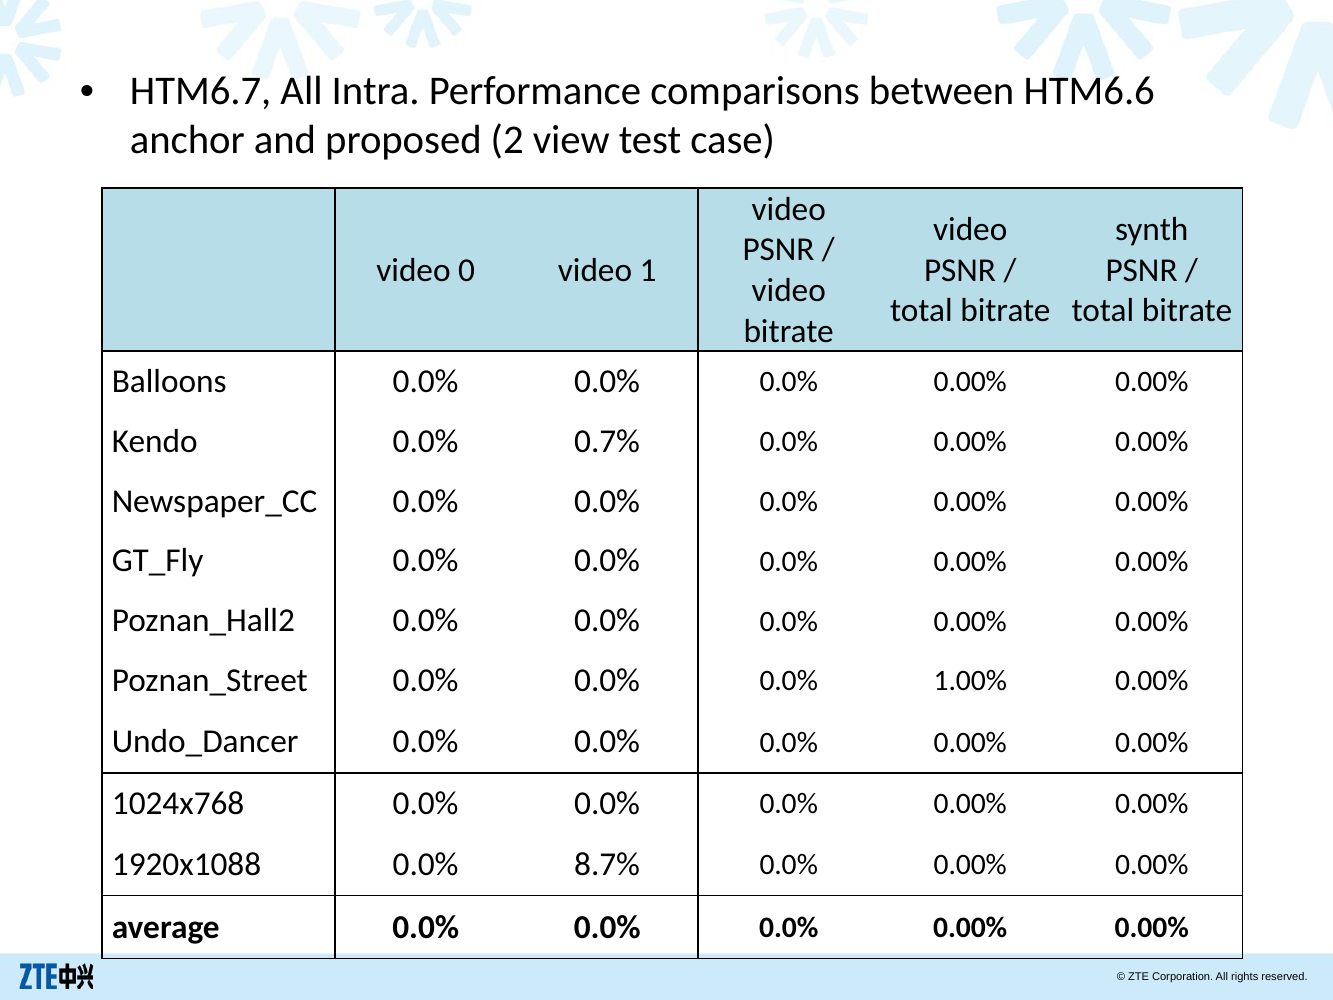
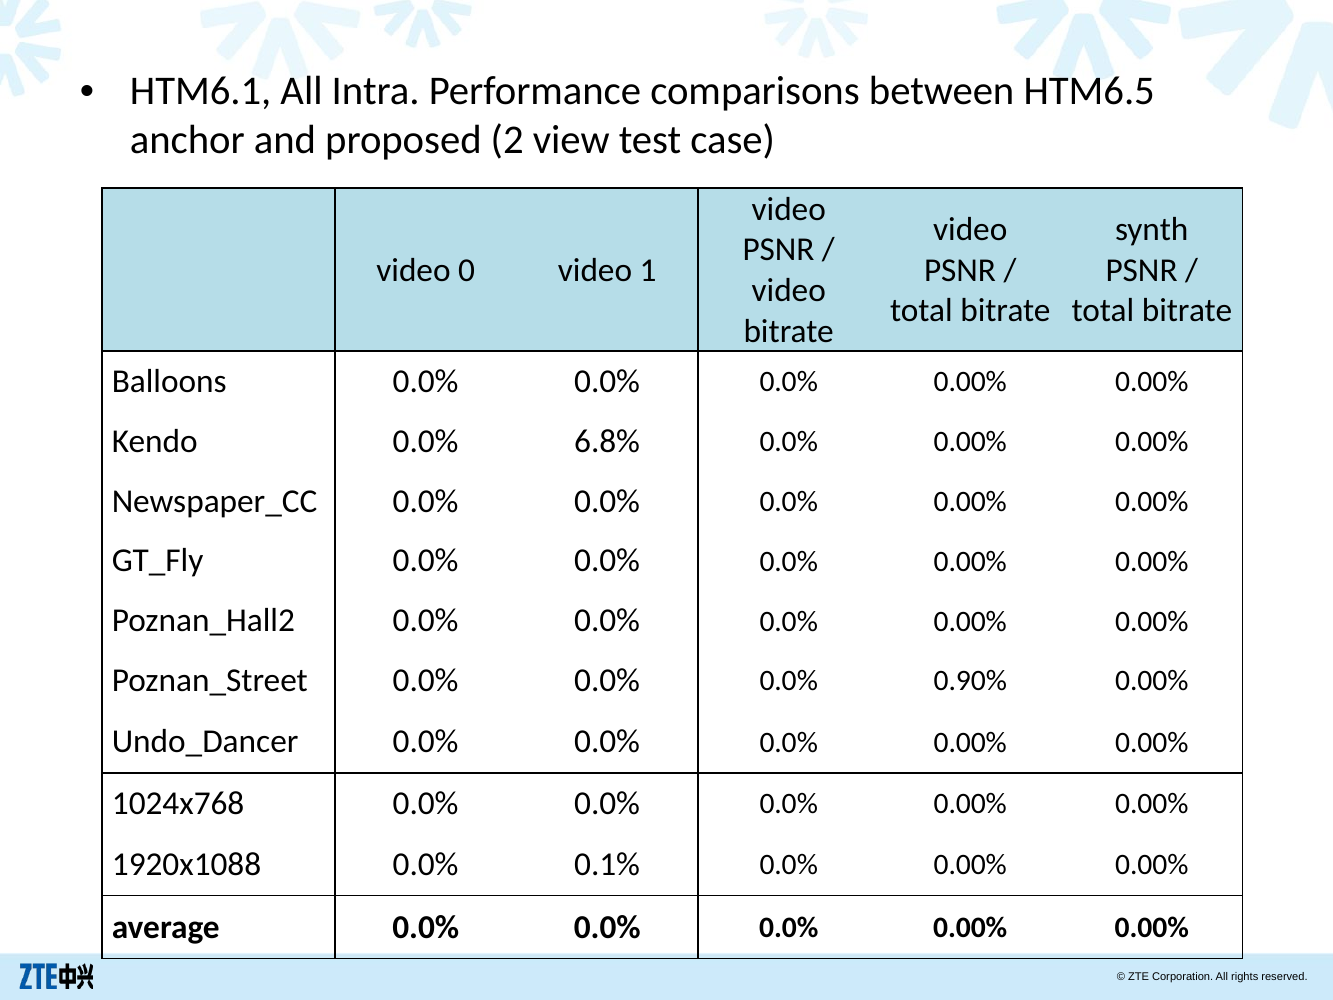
HTM6.7: HTM6.7 -> HTM6.1 (201, 91)
HTM6.6: HTM6.6 -> HTM6.5 (1089, 91)
0.7%: 0.7% -> 6.8% (607, 441)
1.00%: 1.00% -> 0.90% (970, 681)
8.7%: 8.7% -> 0.1% (607, 864)
